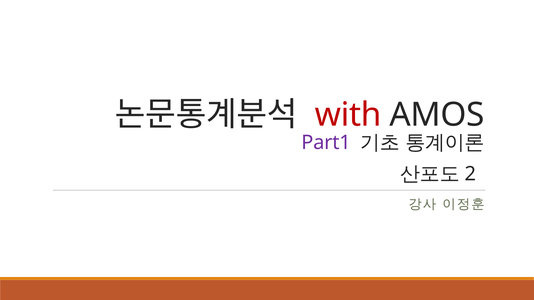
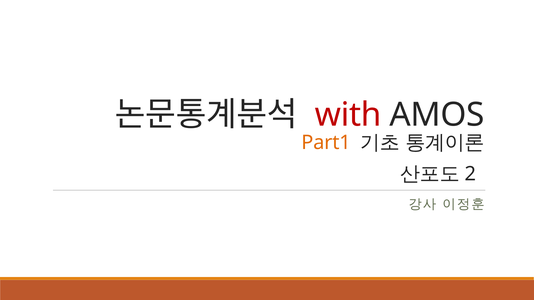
Part1 colour: purple -> orange (326, 143)
